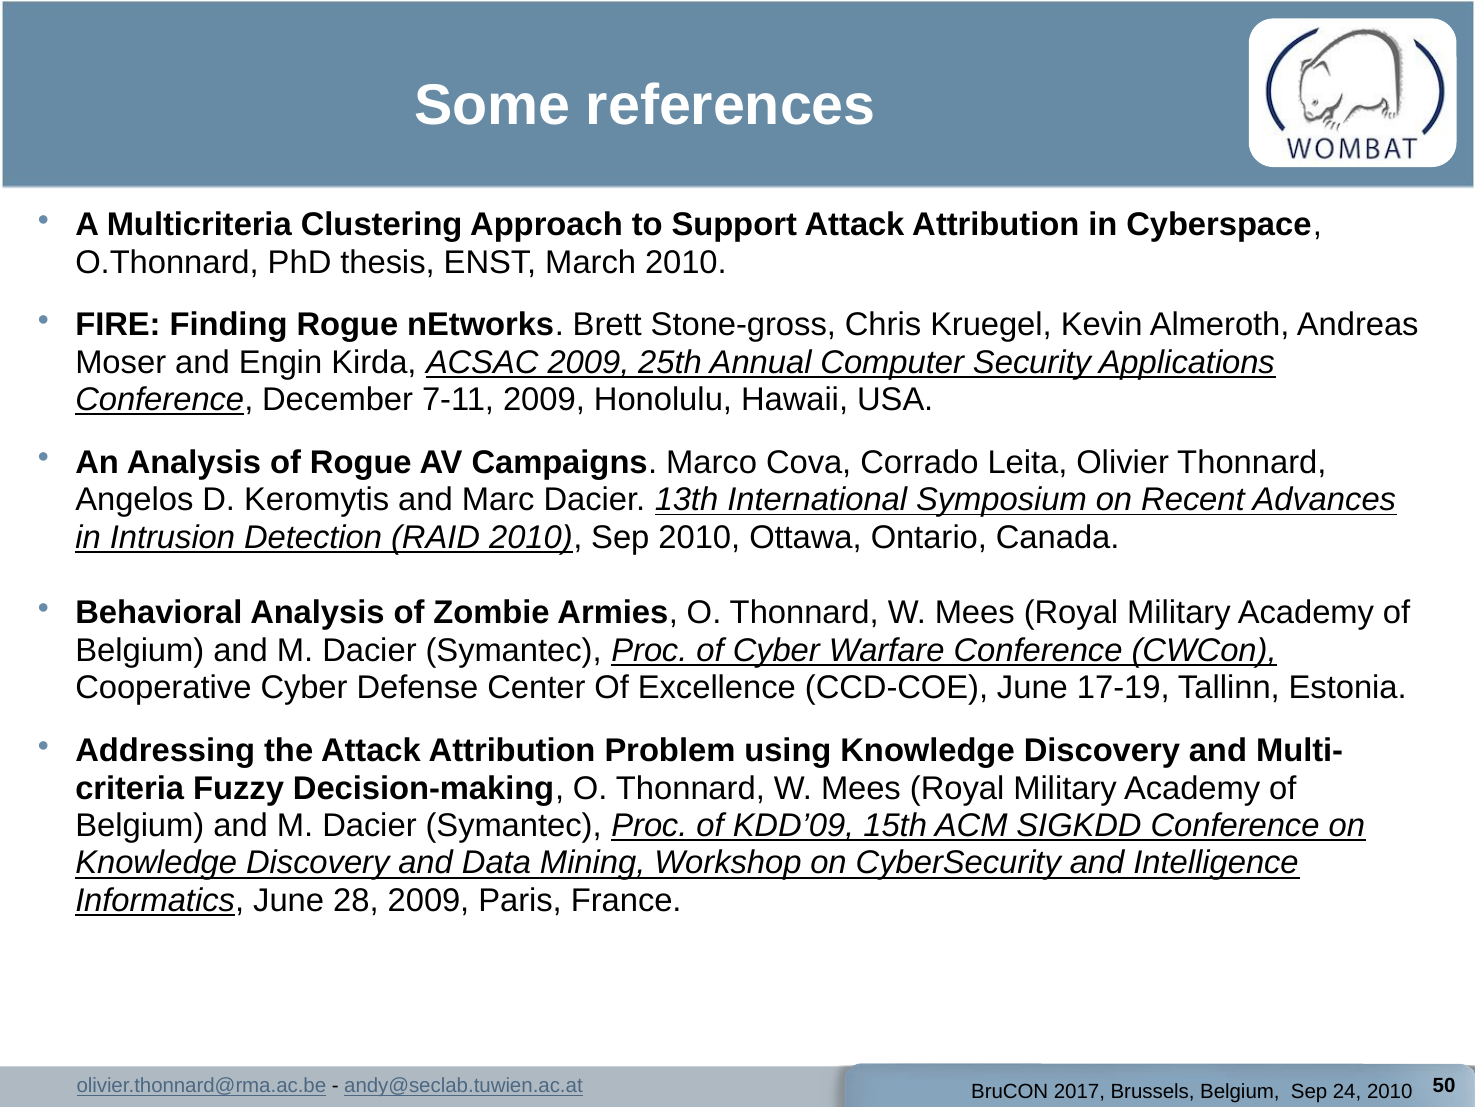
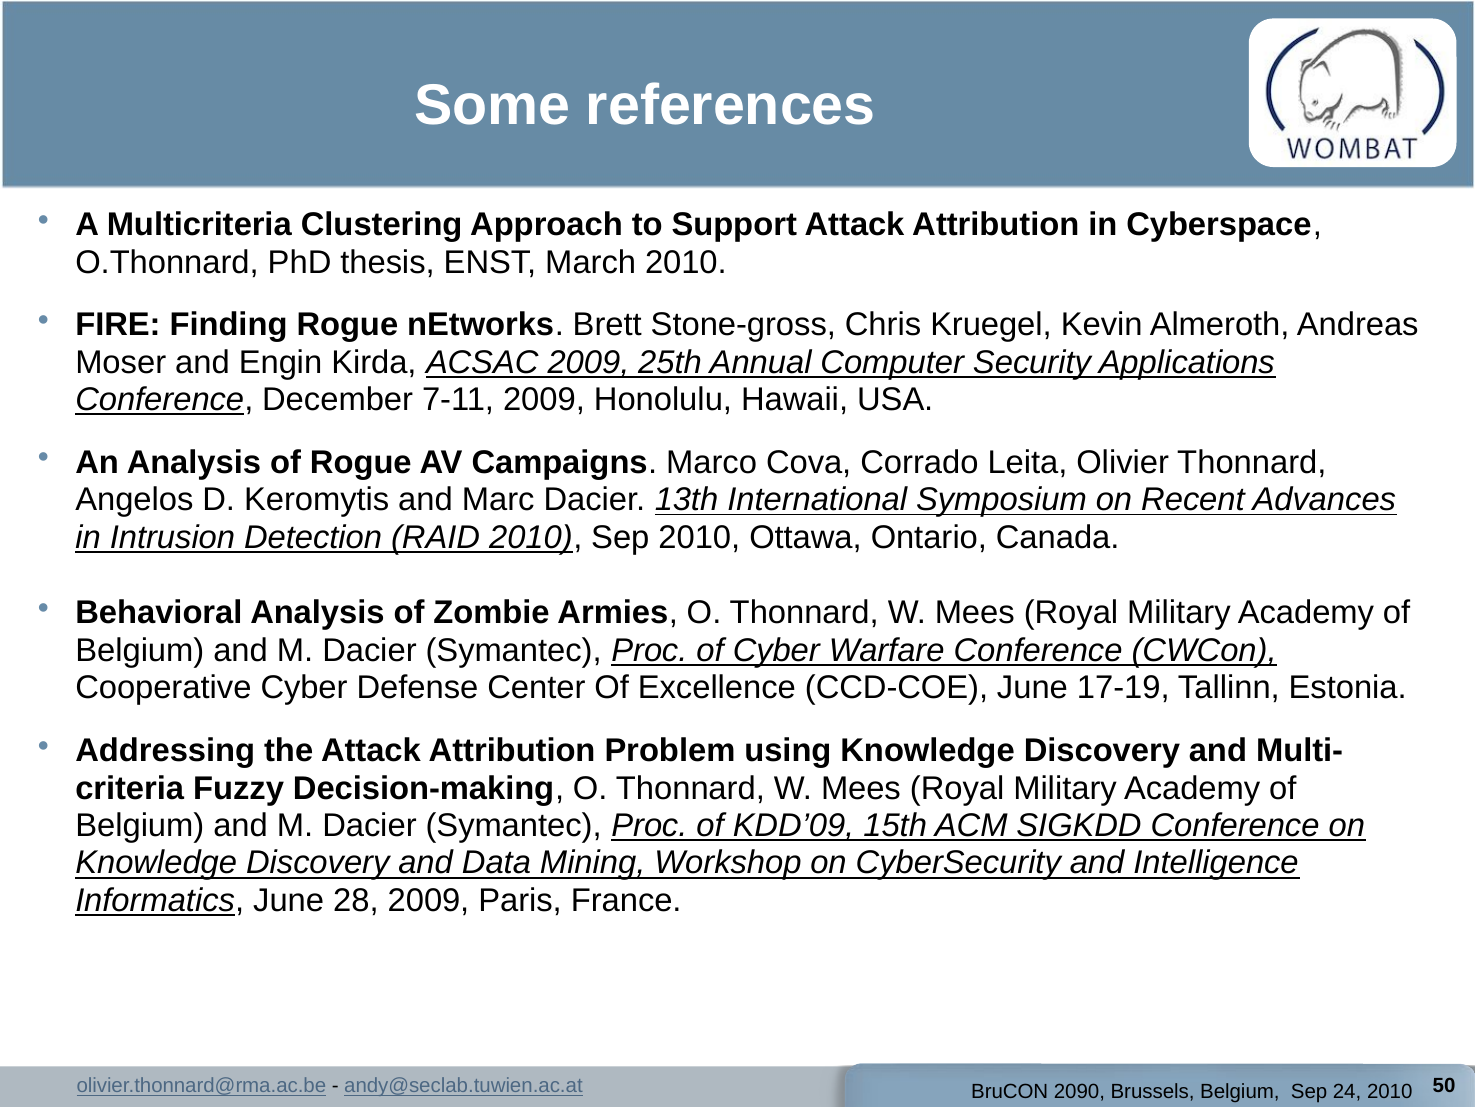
2017: 2017 -> 2090 (1079, 1091)
